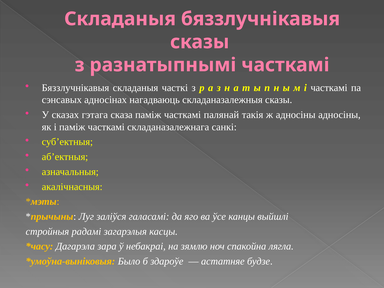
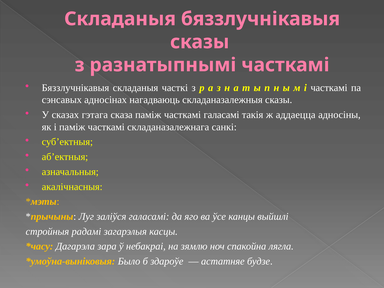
часткамі палянай: палянай -> галасамі (221, 115)
ж адносіны: адносіны -> аддаецца (296, 115)
